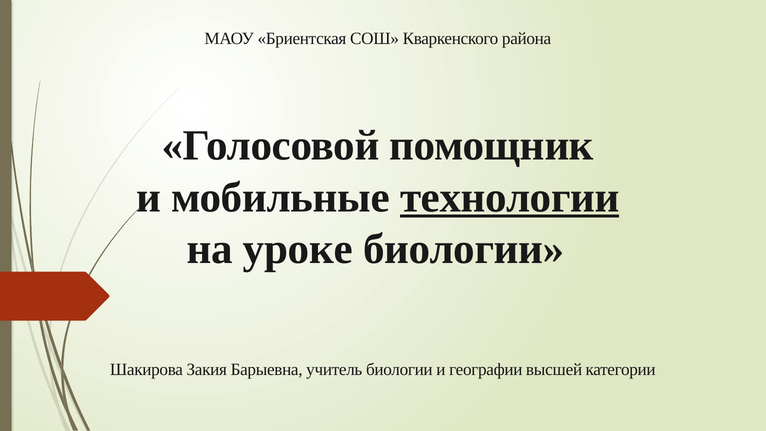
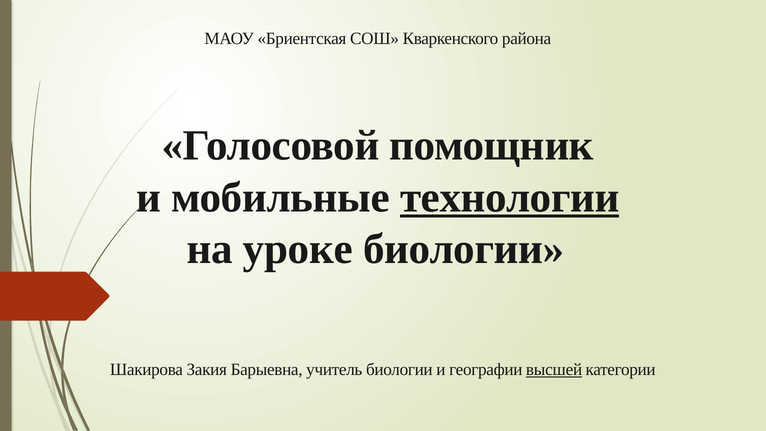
высшей underline: none -> present (554, 369)
